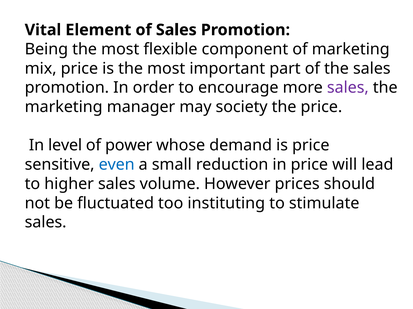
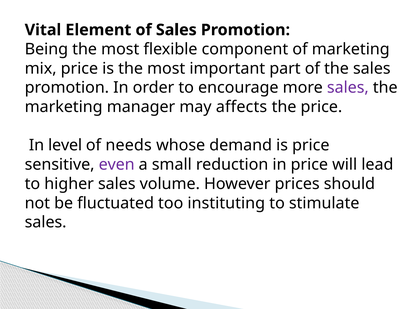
society: society -> affects (242, 107)
power: power -> needs (129, 146)
even colour: blue -> purple (117, 165)
